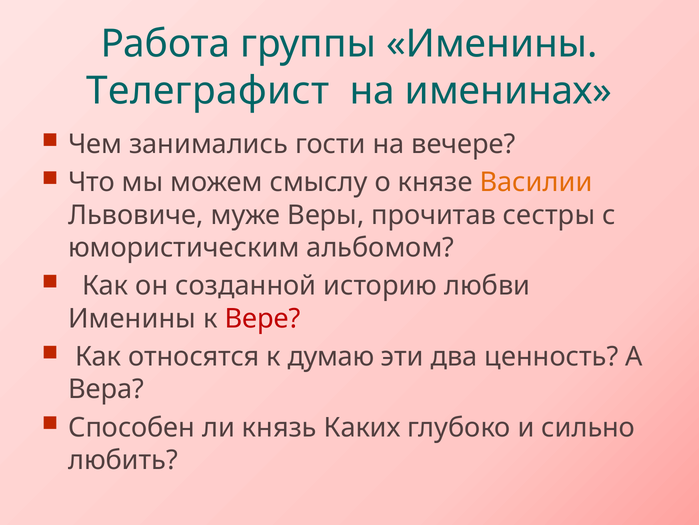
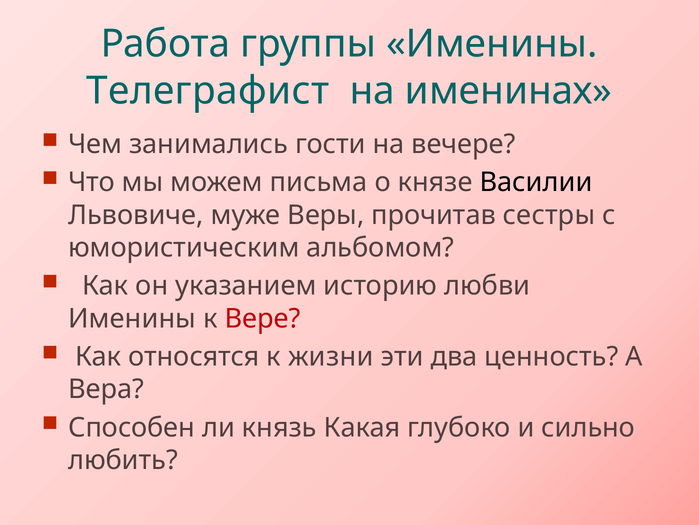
смыслу: смыслу -> письма (319, 182)
Василии colour: orange -> black (536, 182)
созданной: созданной -> указанием (246, 285)
думаю: думаю -> жизни (331, 356)
Каких: Каких -> Какая (362, 427)
